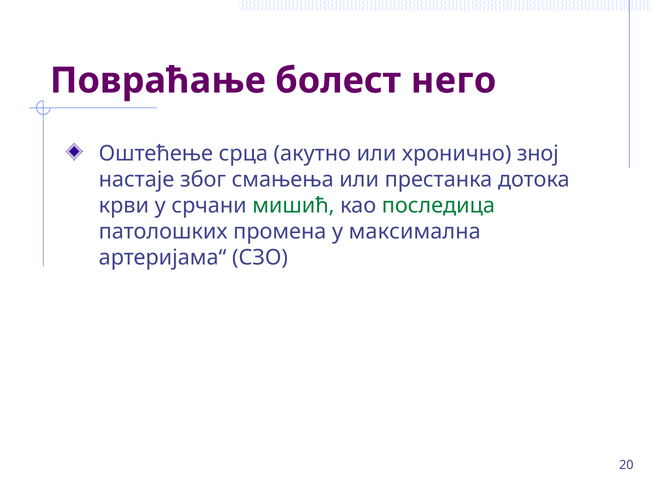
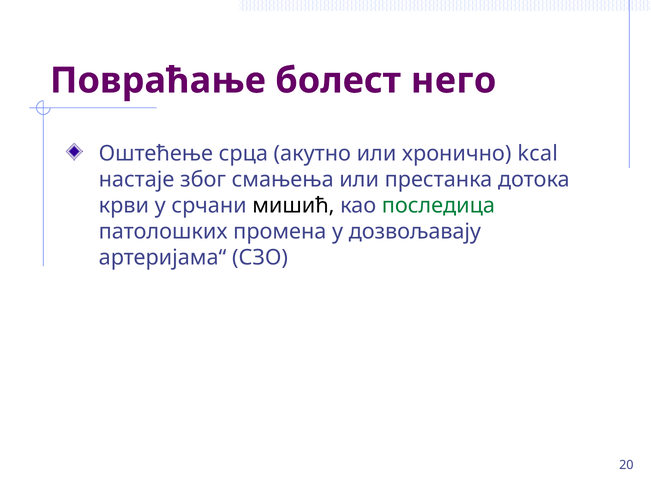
зној: зној -> kcal (538, 153)
мишић colour: green -> black (293, 206)
максимална: максимална -> дозвољавају (415, 232)
